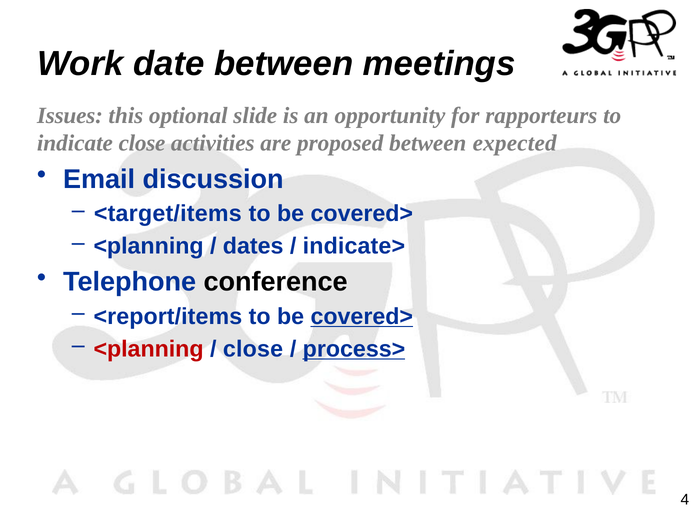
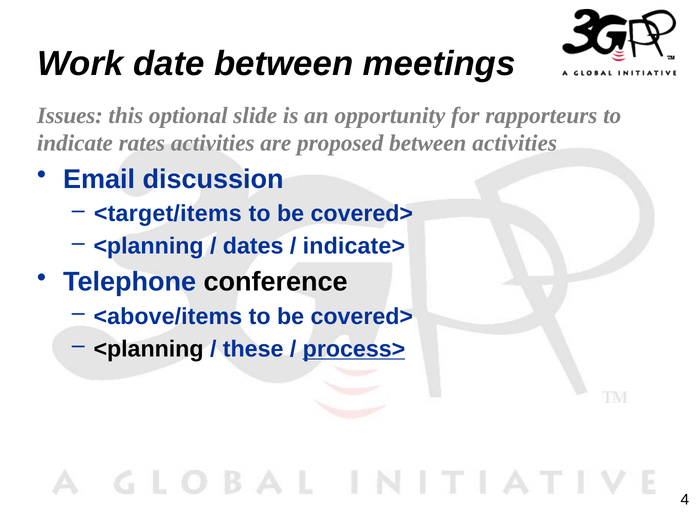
indicate close: close -> rates (142, 143)
between expected: expected -> activities (515, 143)
<report/items: <report/items -> <above/items (168, 317)
covered> underline: present -> none (362, 317)
<planning colour: red -> black (149, 349)
close: close -> these (253, 349)
